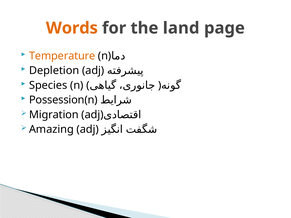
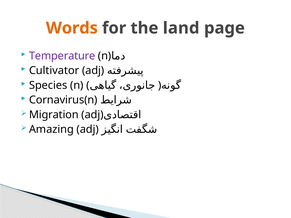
Temperature colour: orange -> purple (62, 56)
Depletion: Depletion -> Cultivator (54, 71)
Possession(n: Possession(n -> Cornavirus(n (63, 100)
